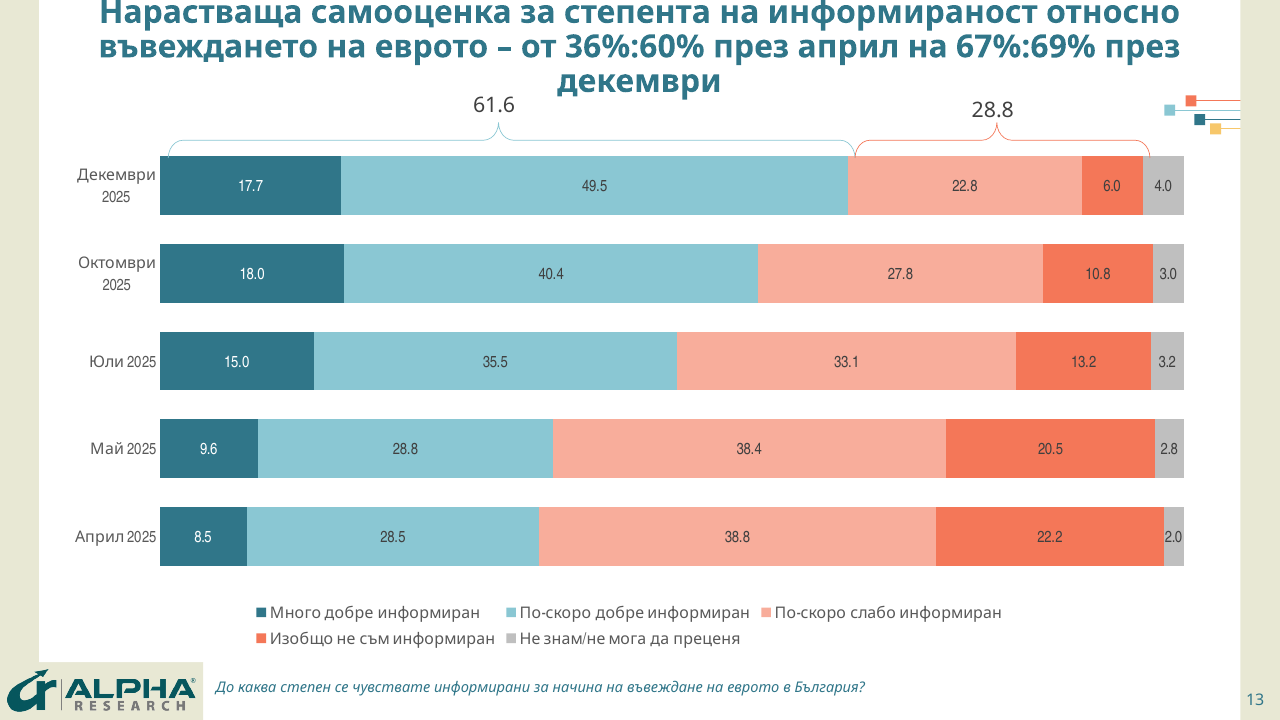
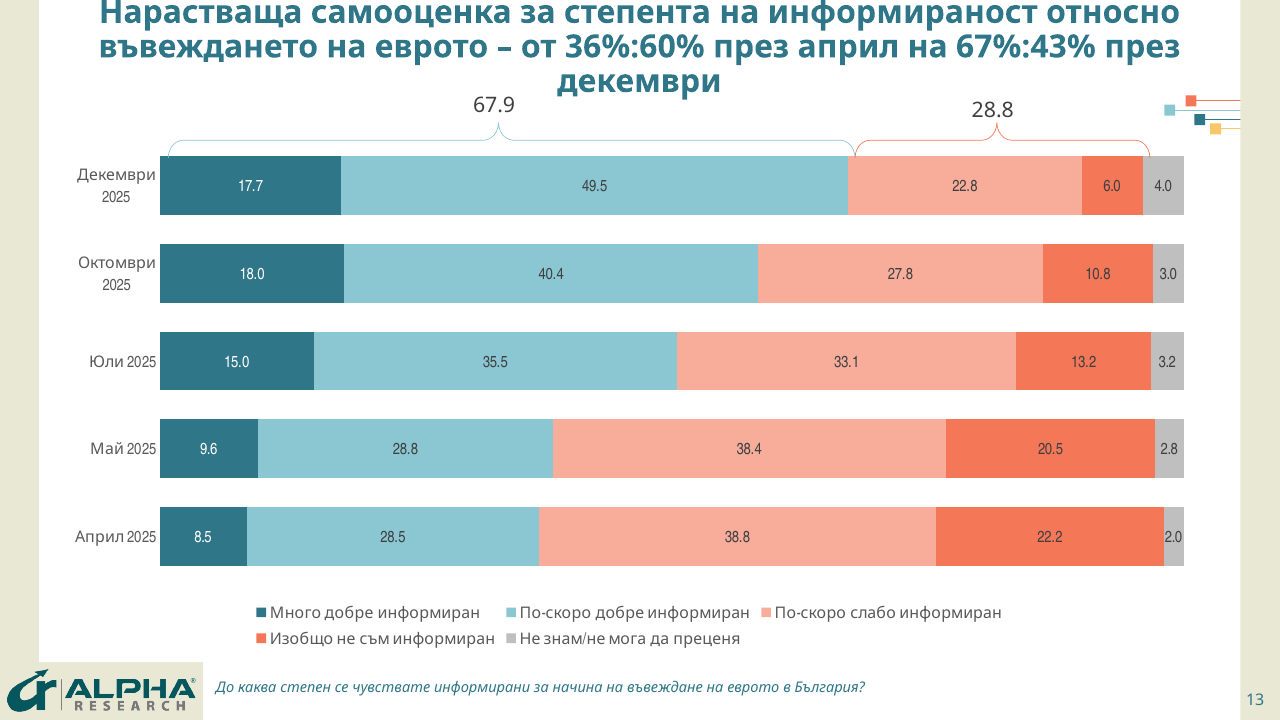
67%:69%: 67%:69% -> 67%:43% (1026, 47)
61.6: 61.6 -> 67.9 (494, 106)
